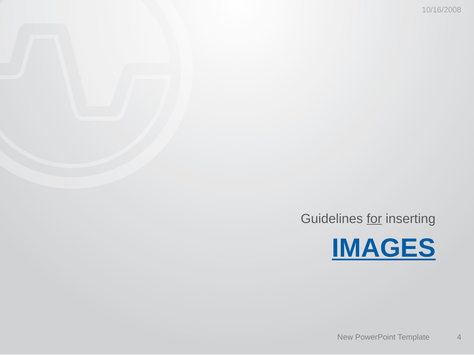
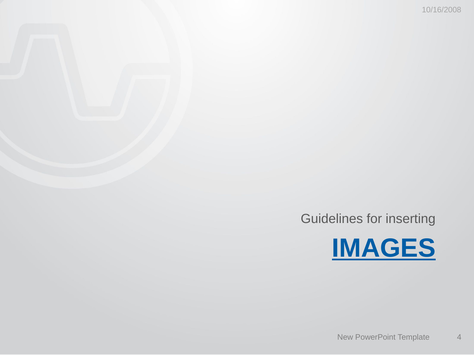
for underline: present -> none (374, 219)
